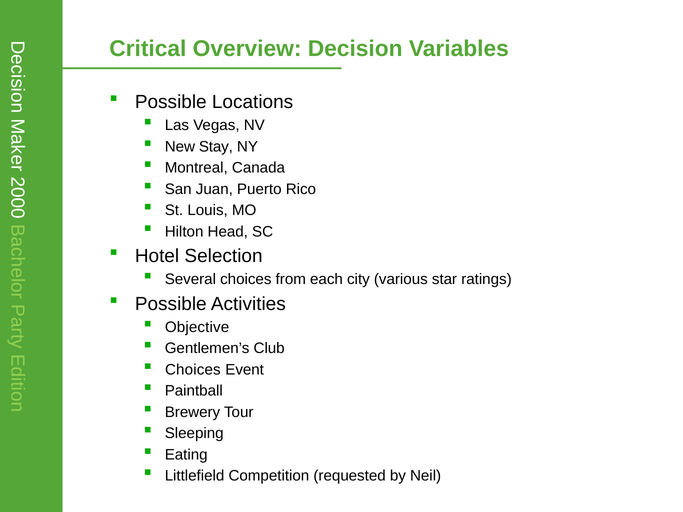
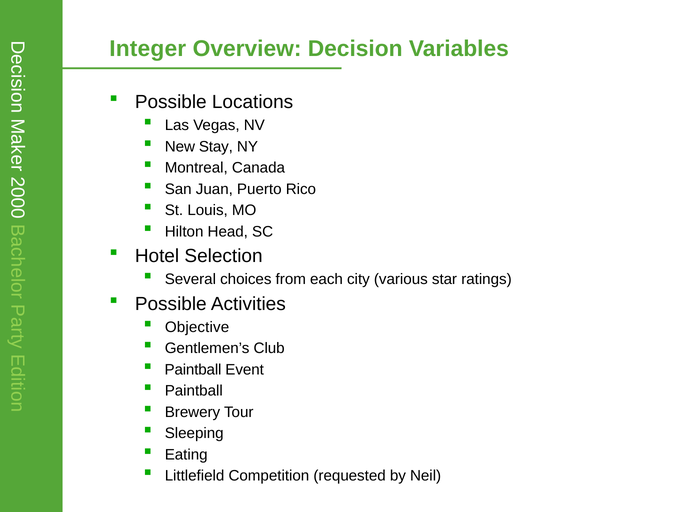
Critical: Critical -> Integer (148, 49)
Choices: Choices -> Paintball (193, 370)
